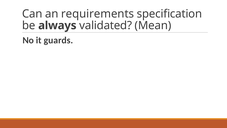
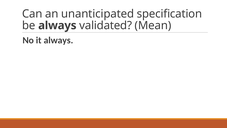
requirements: requirements -> unanticipated (98, 14)
it guards: guards -> always (58, 40)
